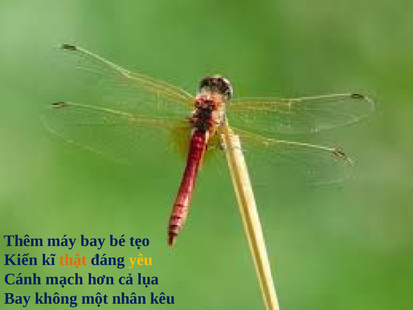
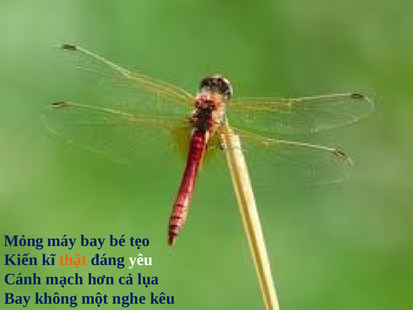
Thêm: Thêm -> Mỏng (24, 241)
yêu colour: yellow -> white (141, 260)
nhân: nhân -> nghe (129, 298)
